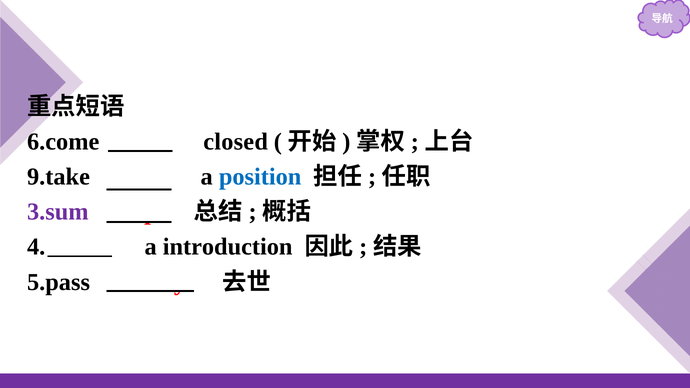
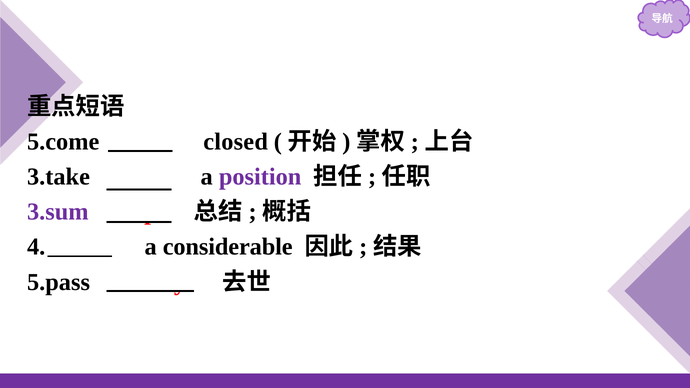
6.come: 6.come -> 5.come (63, 142)
9.take: 9.take -> 3.take (58, 177)
position colour: blue -> purple (260, 177)
introduction: introduction -> considerable (228, 247)
